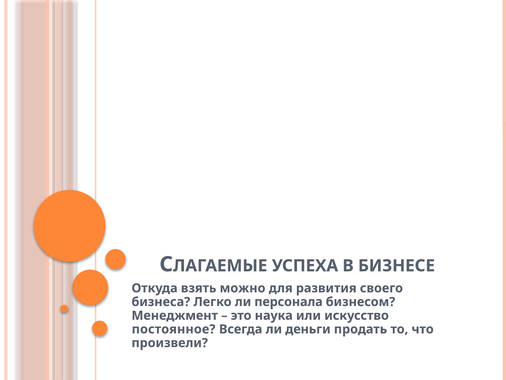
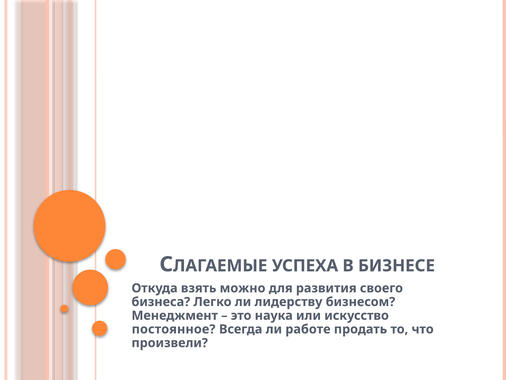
персонала: персонала -> лидерству (288, 301)
деньги: деньги -> работе (308, 329)
